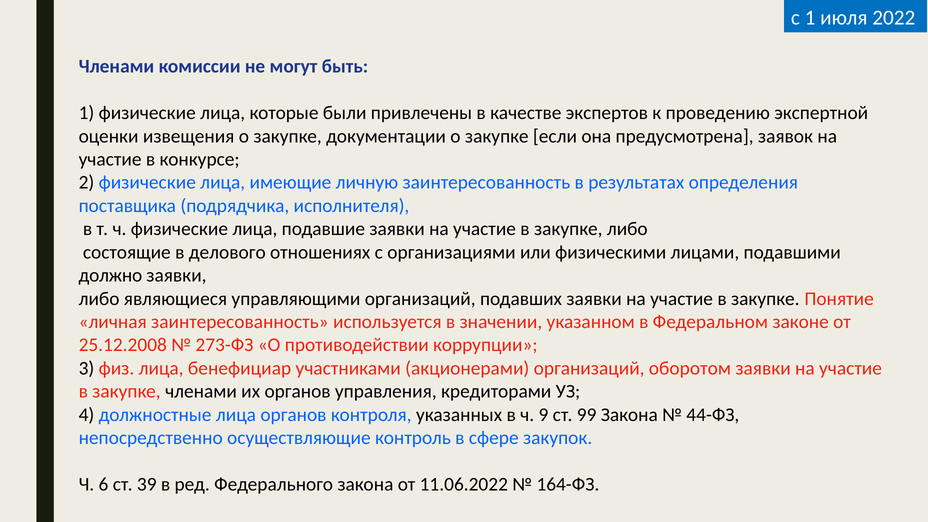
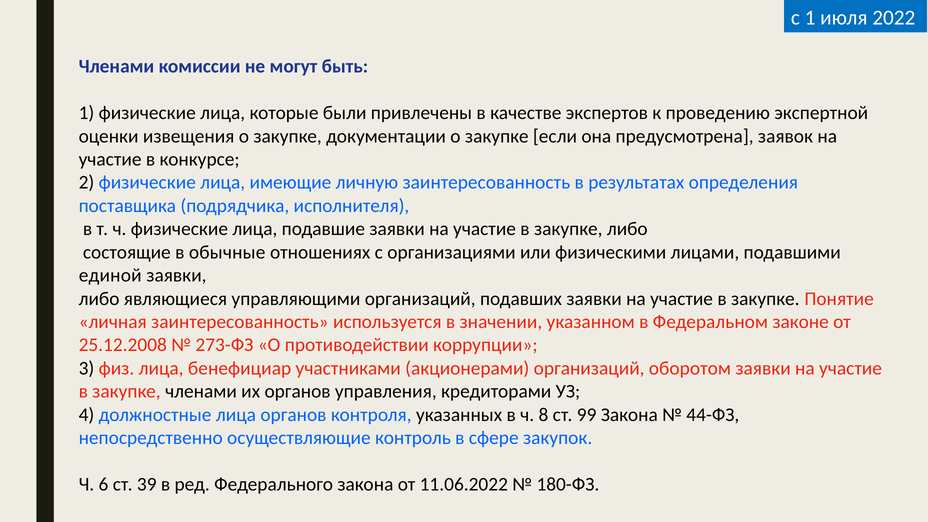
делового: делового -> обычные (227, 252)
должно: должно -> единой (110, 275)
9: 9 -> 8 (543, 415)
164-ФЗ: 164-ФЗ -> 180-ФЗ (568, 484)
